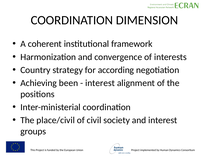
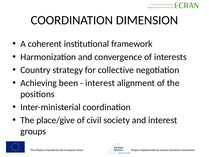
according: according -> collective (116, 70)
place/civil: place/civil -> place/give (56, 120)
